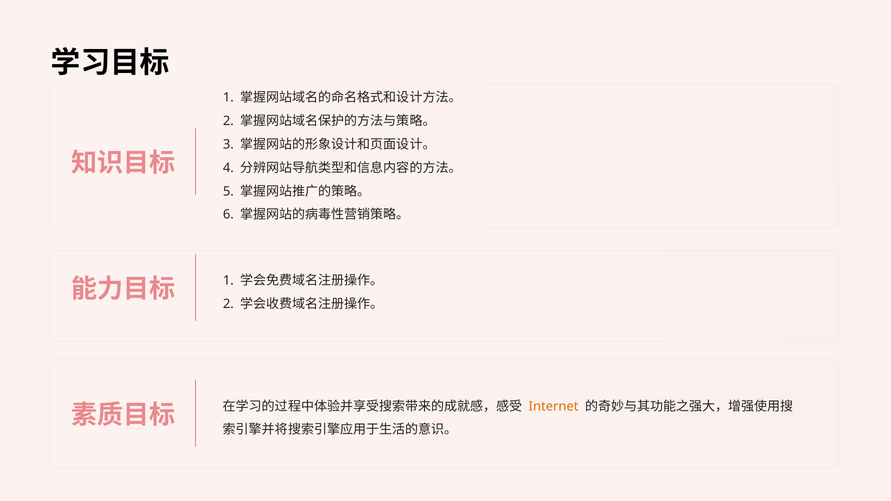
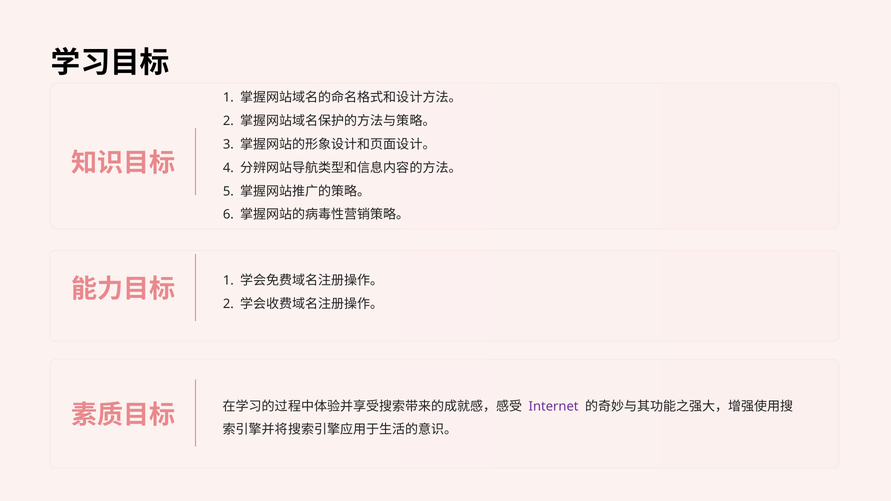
Internet colour: orange -> purple (554, 406)
